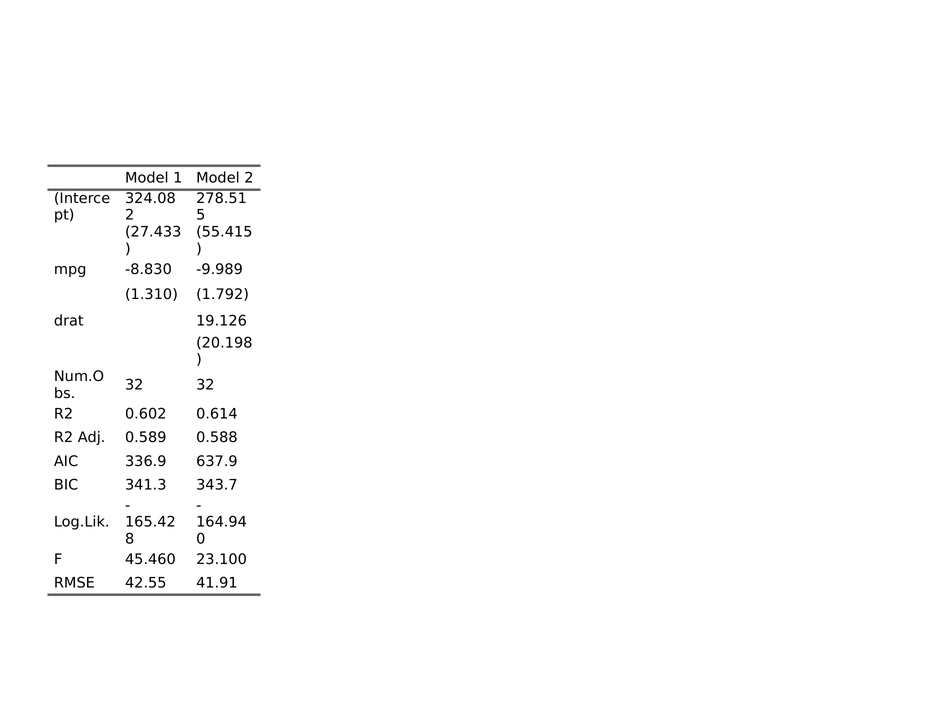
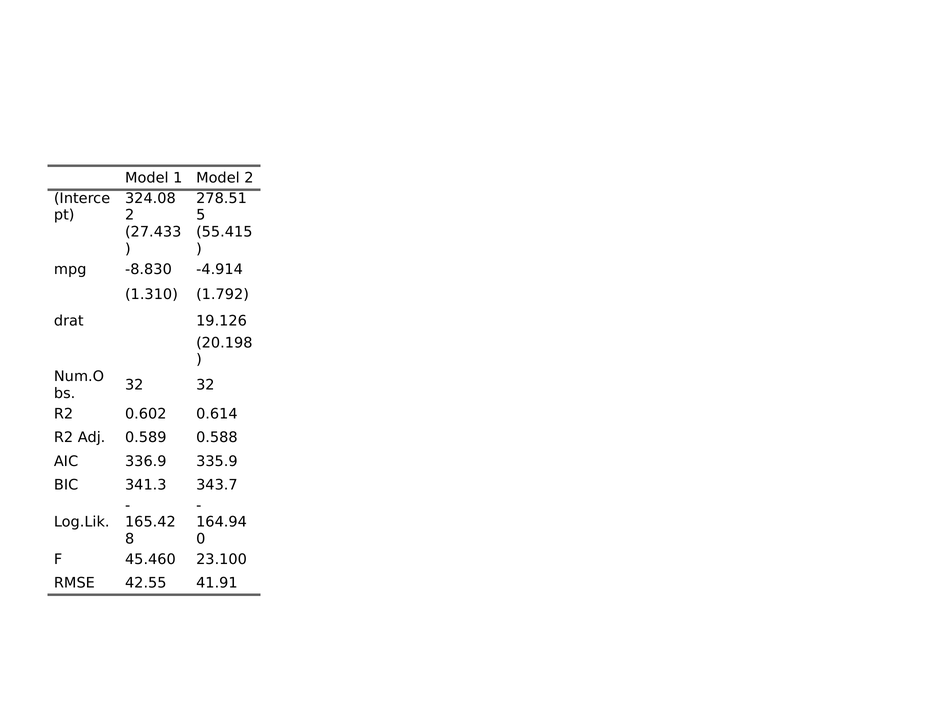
-9.989: -9.989 -> -4.914 (220, 269)
637.9: 637.9 -> 335.9 (217, 461)
